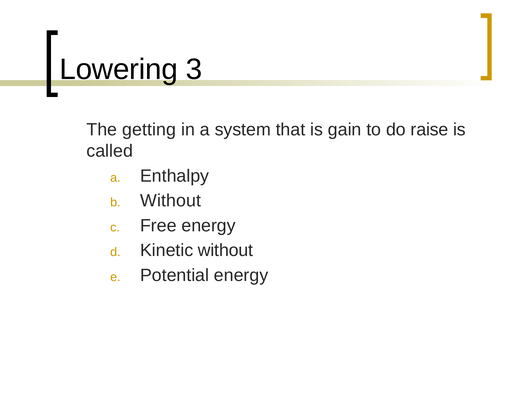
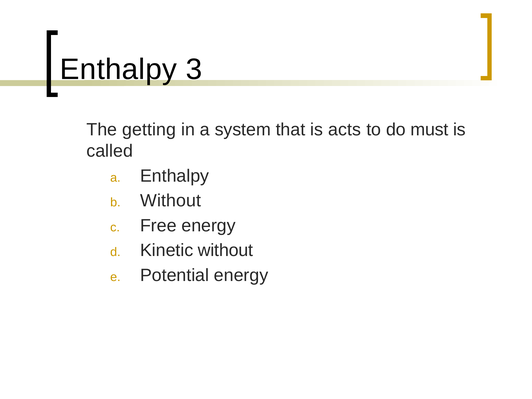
Lowering: Lowering -> Enthalpy (118, 70)
gain: gain -> acts (345, 130)
raise: raise -> must (430, 130)
